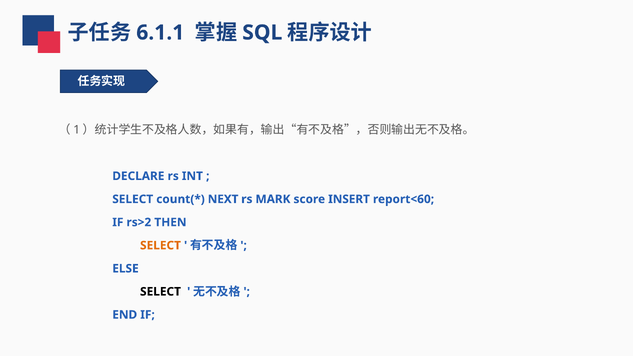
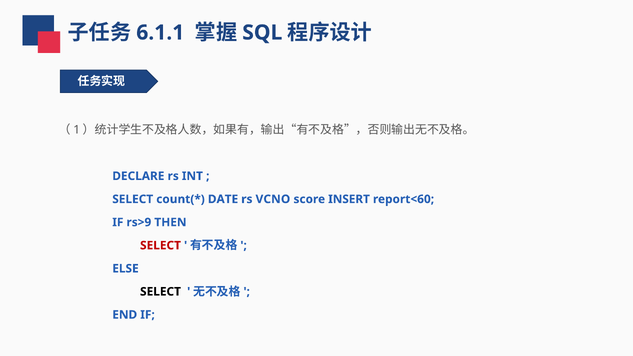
NEXT: NEXT -> DATE (223, 199)
MARK: MARK -> VCNO (273, 199)
rs>2: rs>2 -> rs>9 (139, 222)
SELECT colour: orange -> red (160, 245)
